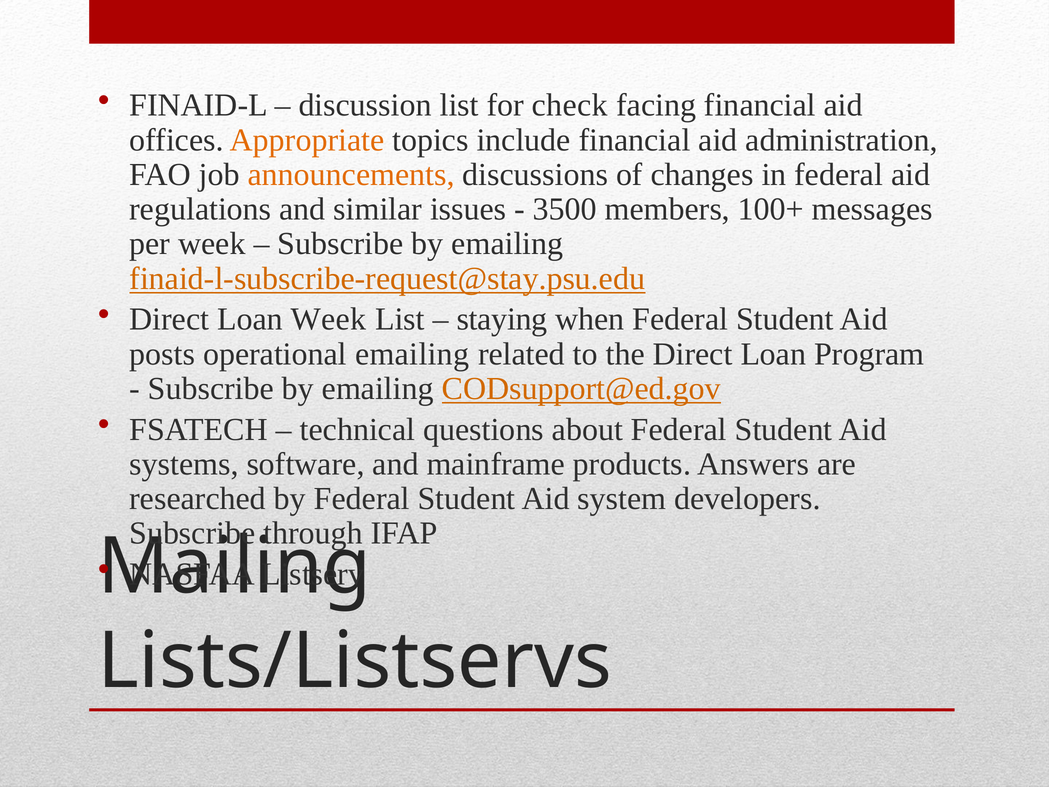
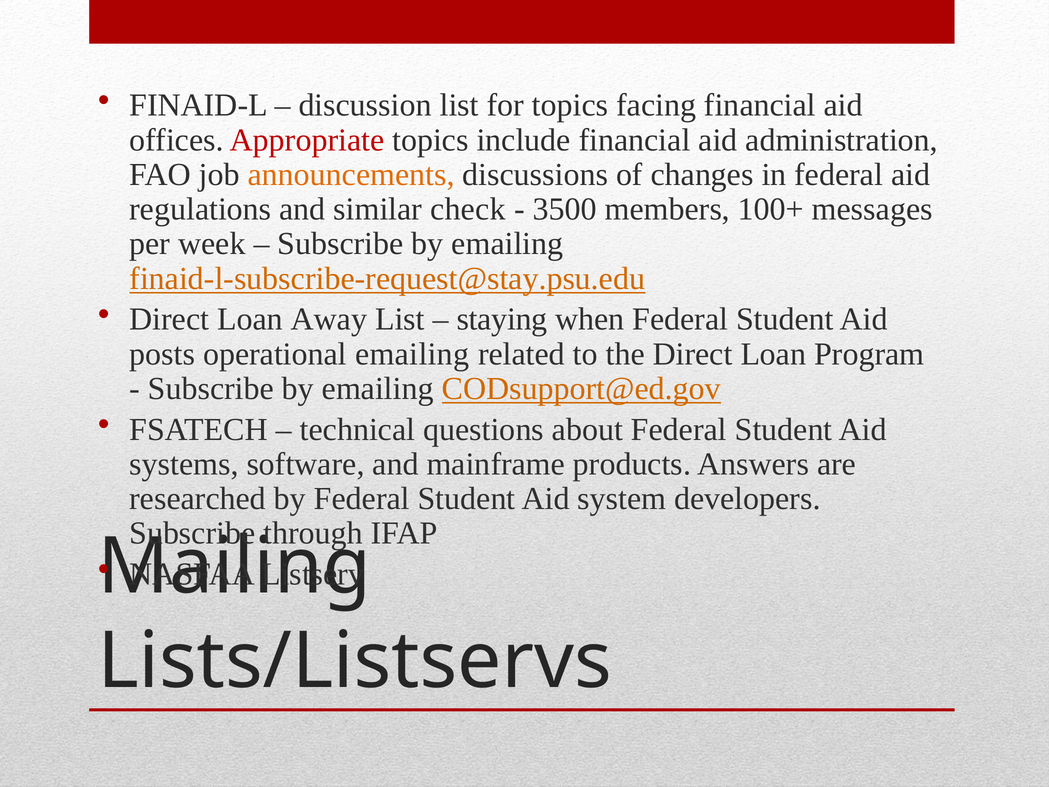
for check: check -> topics (570, 105)
Appropriate colour: orange -> red (307, 140)
issues: issues -> check (468, 209)
Loan Week: Week -> Away (329, 319)
